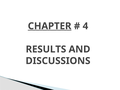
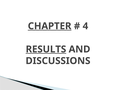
RESULTS underline: none -> present (46, 49)
